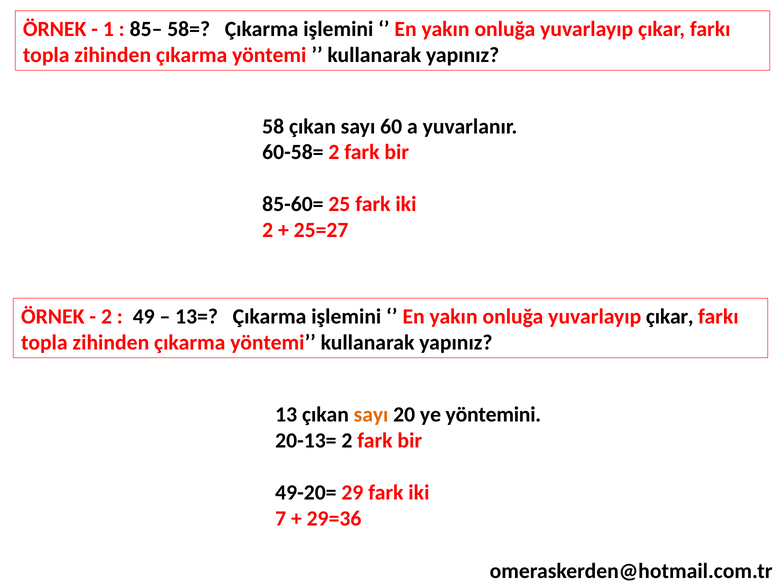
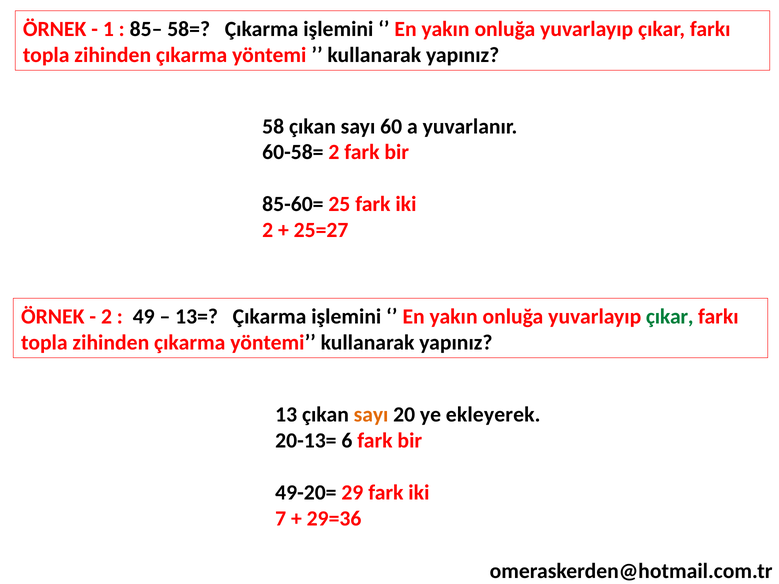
çıkar colour: black -> green (670, 317)
yöntemini: yöntemini -> ekleyerek (493, 415)
20-13= 2: 2 -> 6 (347, 441)
